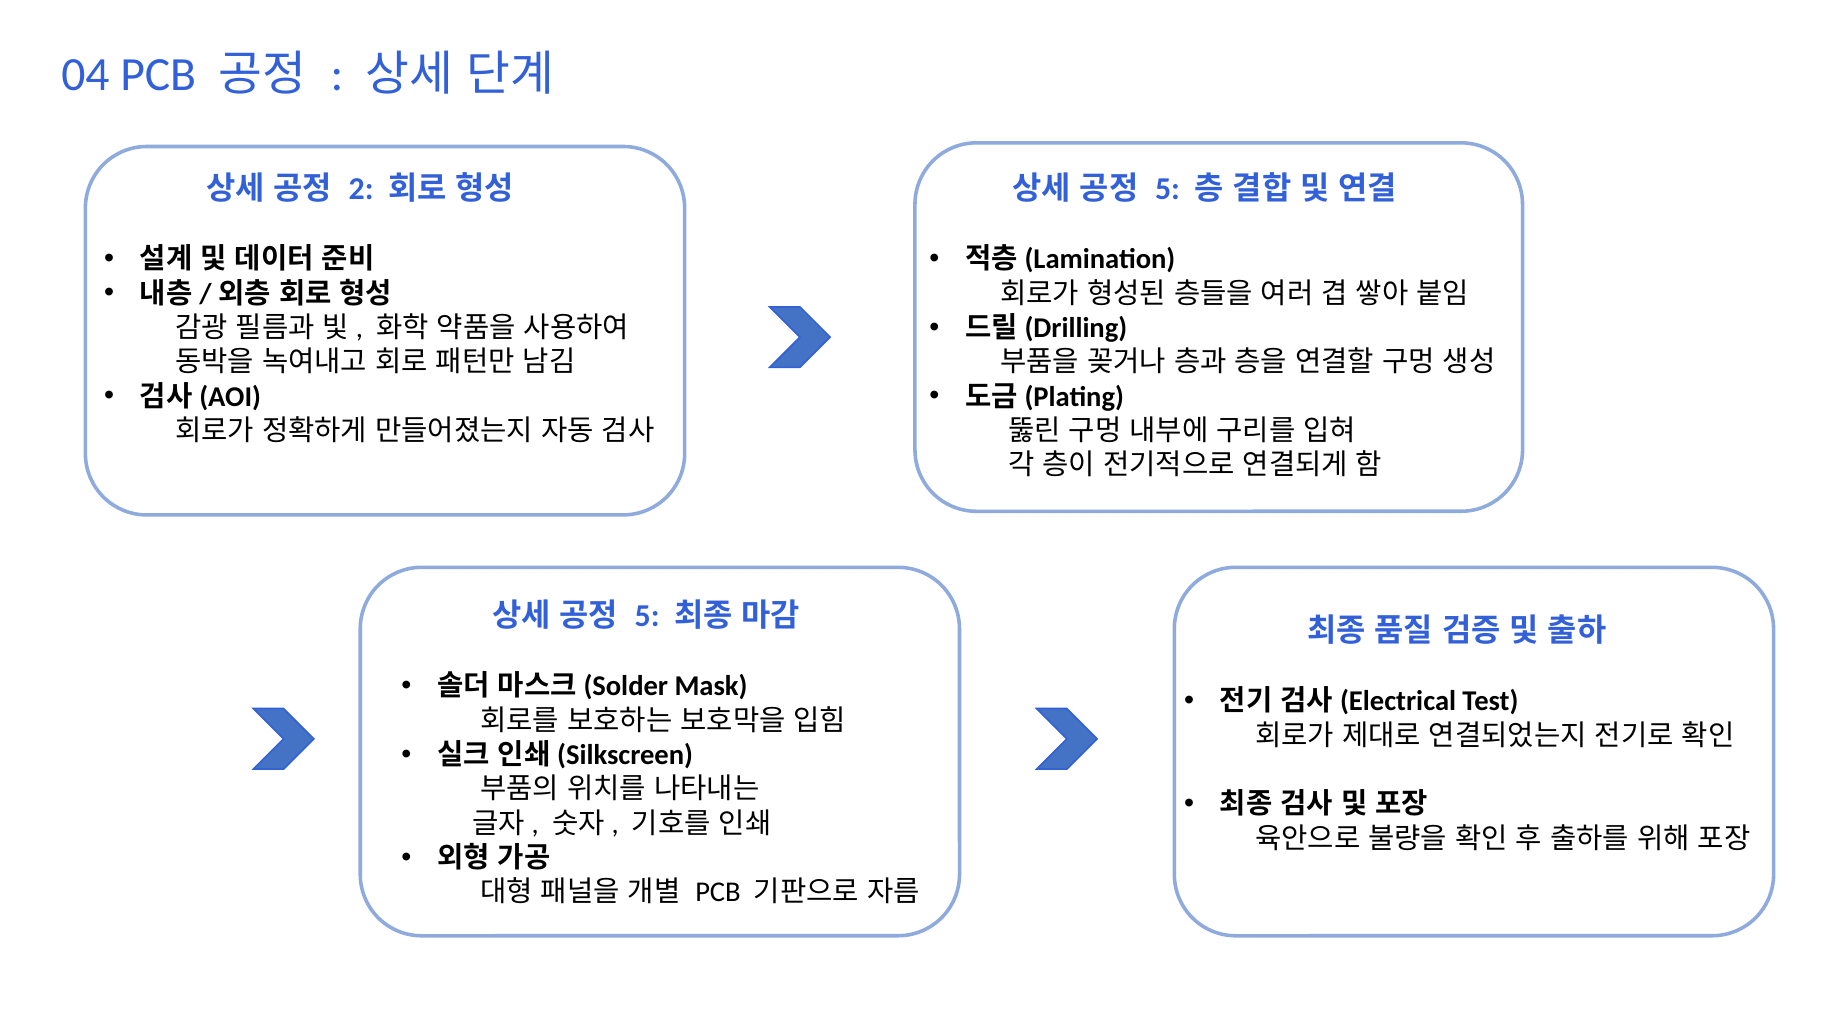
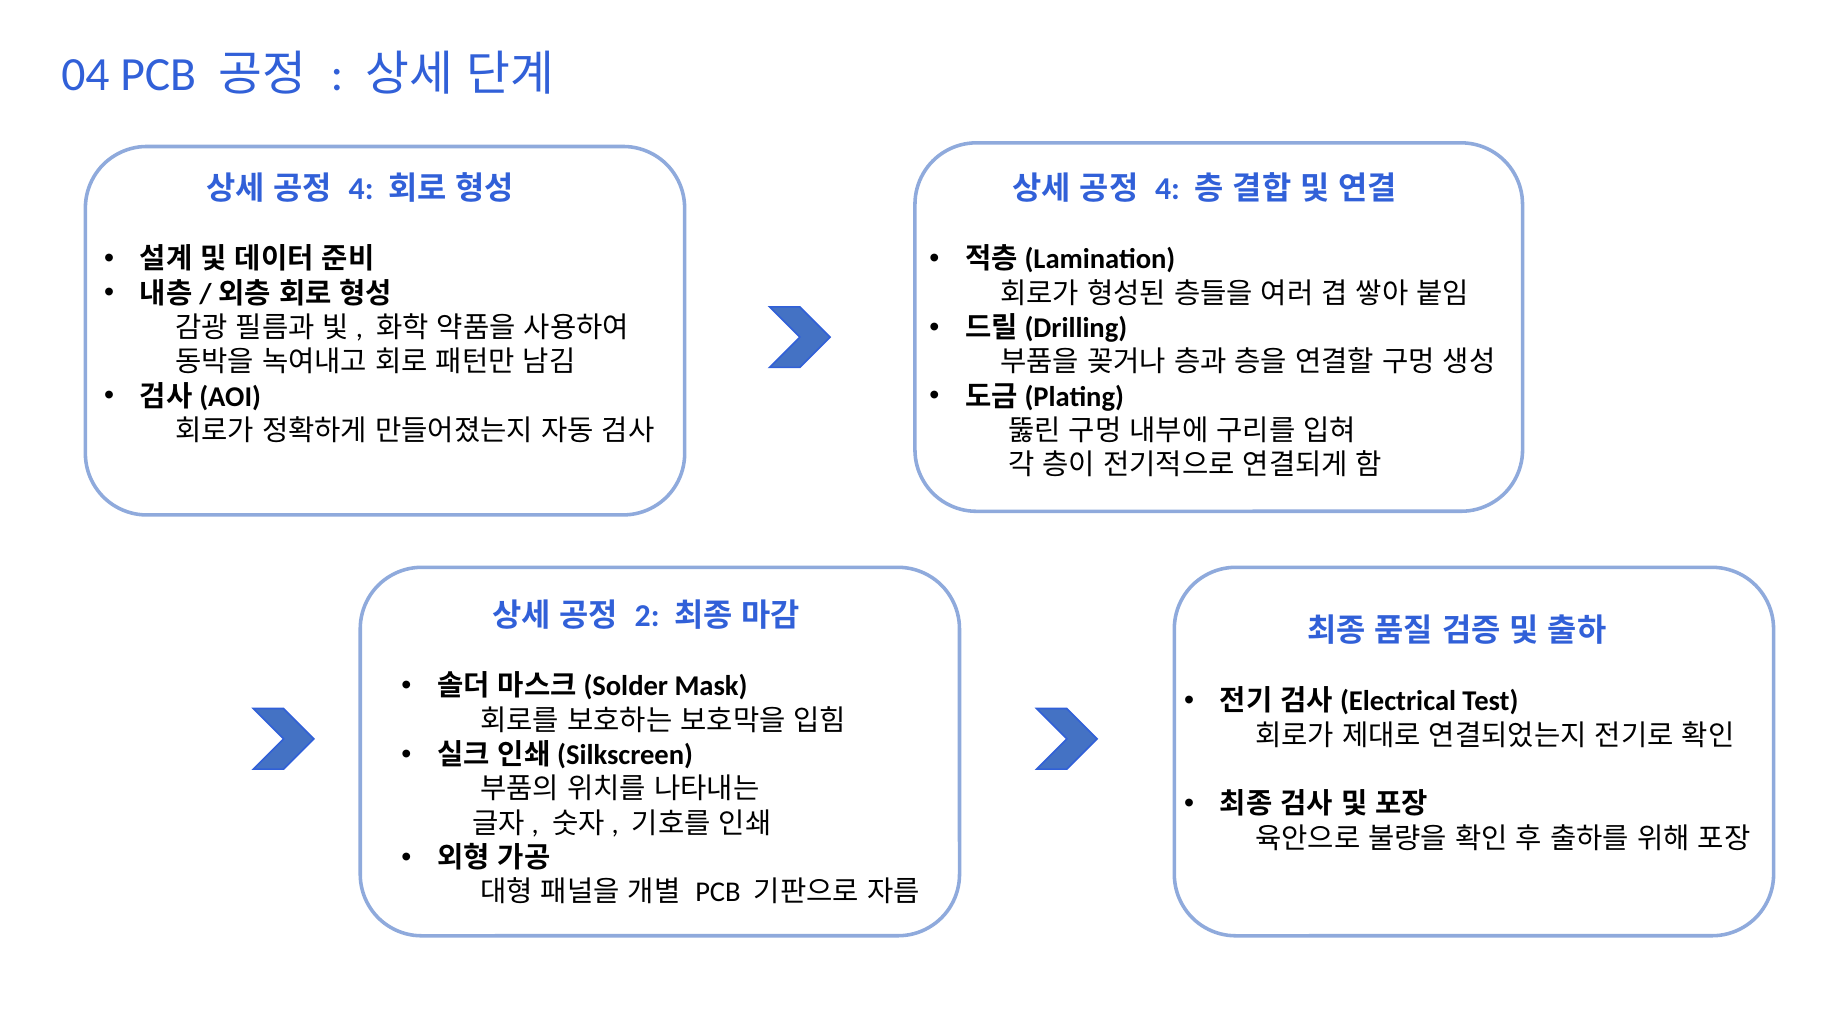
2: 2 -> 4 (361, 189)
5: 5 -> 4 (1168, 189)
5: 5 -> 2 (647, 616)
